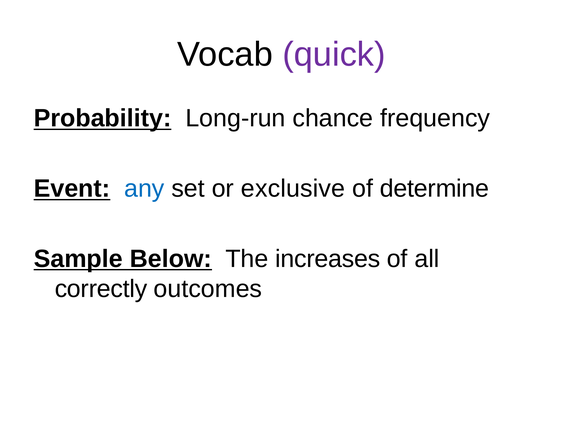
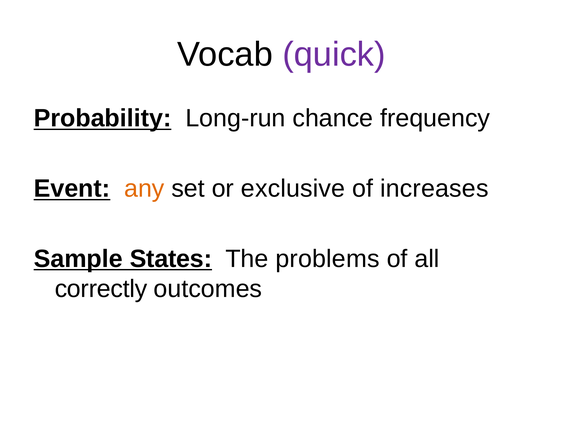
any colour: blue -> orange (144, 188)
determine: determine -> increases (434, 188)
Below: Below -> States (171, 258)
increases: increases -> problems (328, 258)
